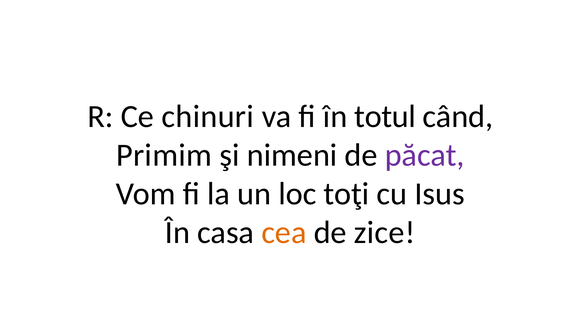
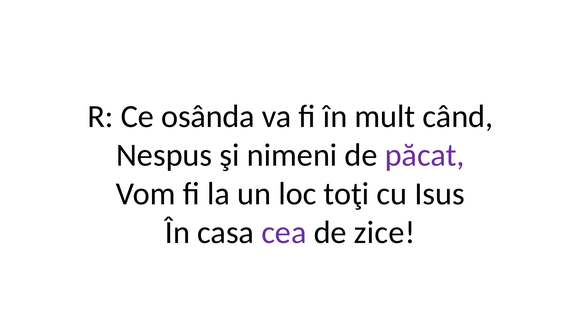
chinuri: chinuri -> osânda (208, 116)
totul: totul -> mult (385, 116)
Primim: Primim -> Nespus (164, 155)
cea colour: orange -> purple (284, 232)
